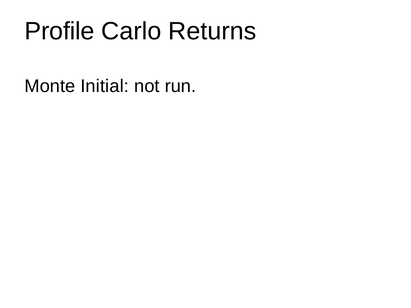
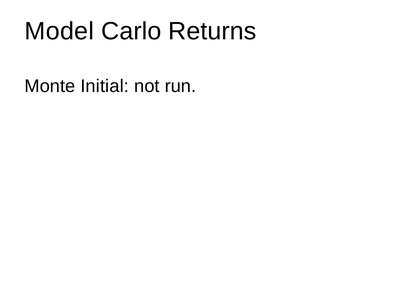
Profile: Profile -> Model (59, 31)
